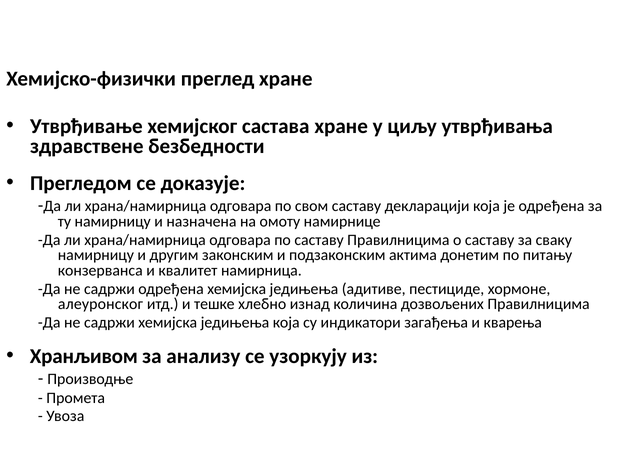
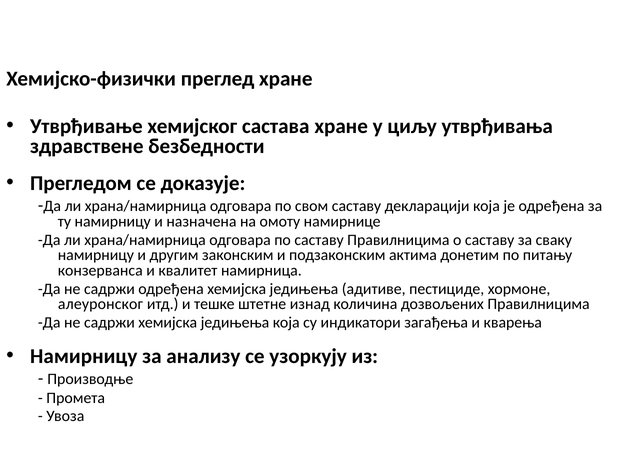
хлебно: хлебно -> штетне (262, 304)
Хранљивом: Хранљивом -> Намирницу (84, 356)
